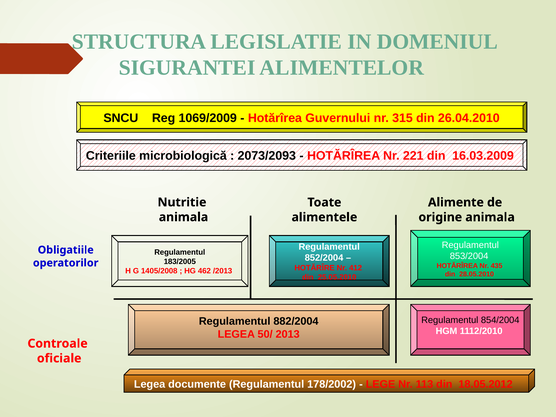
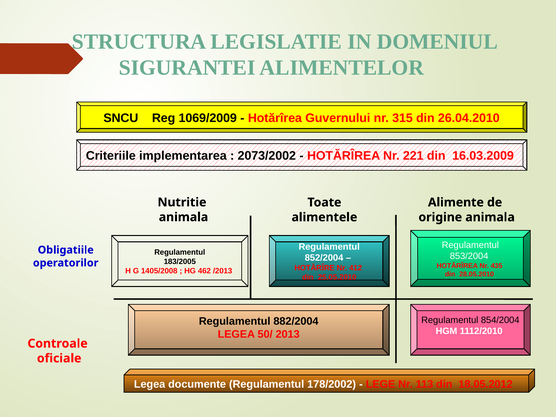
microbiologică: microbiologică -> implementarea (183, 156)
2073/2093: 2073/2093 -> 2073/2002 (267, 156)
